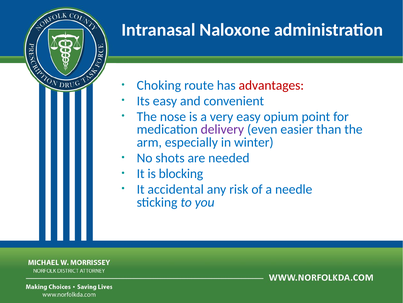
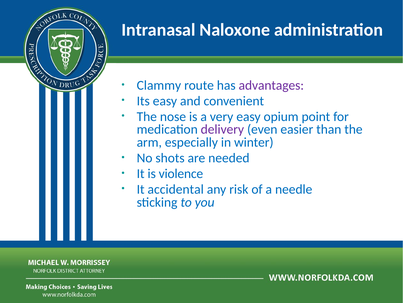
Choking: Choking -> Clammy (159, 85)
advantages colour: red -> purple (271, 85)
blocking: blocking -> violence (181, 173)
